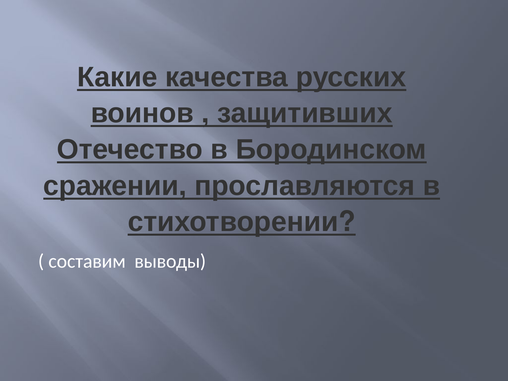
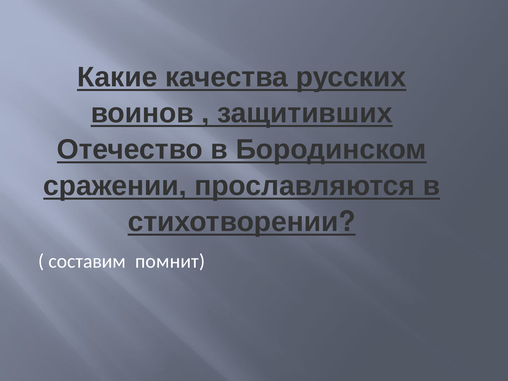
выводы: выводы -> помнит (170, 261)
